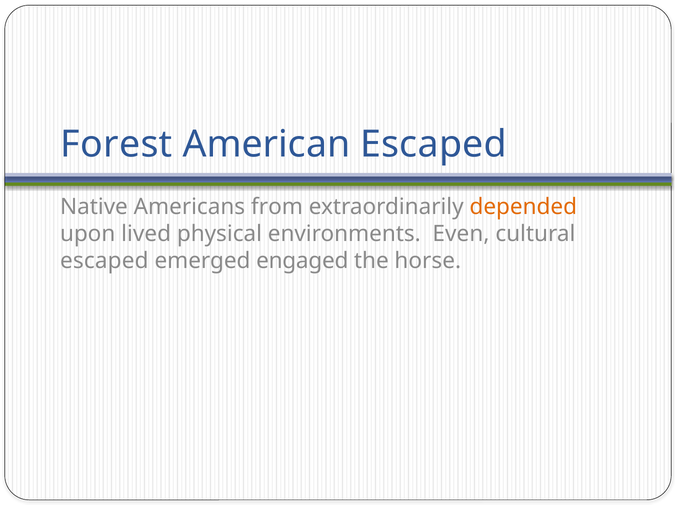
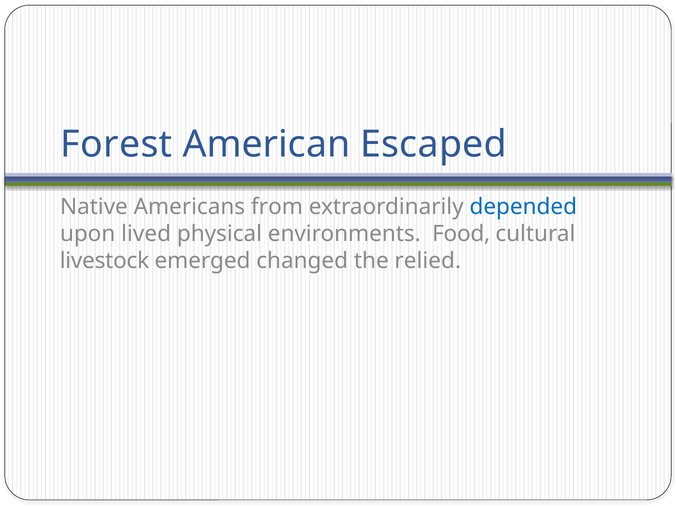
depended colour: orange -> blue (523, 207)
Even: Even -> Food (461, 234)
escaped: escaped -> livestock (104, 261)
engaged: engaged -> changed (302, 261)
horse: horse -> relied (428, 261)
